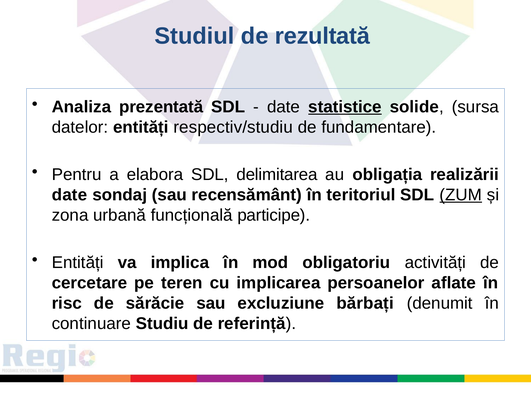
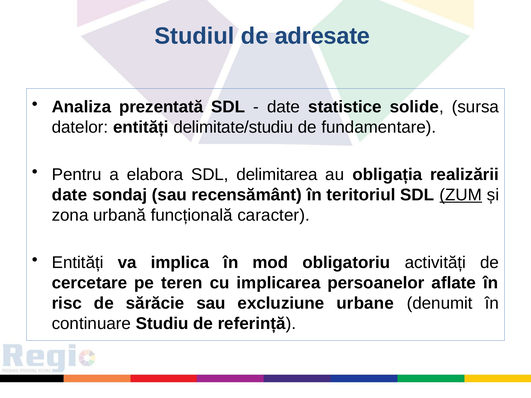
rezultată: rezultată -> adresate (322, 36)
statistice underline: present -> none (345, 107)
respectiv/studiu: respectiv/studiu -> delimitate/studiu (233, 127)
participe: participe -> caracter (274, 215)
bărbați: bărbați -> urbane (365, 304)
